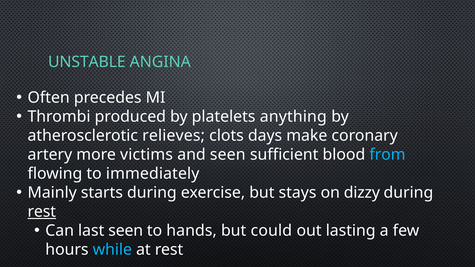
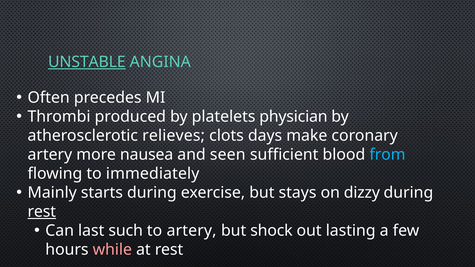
UNSTABLE underline: none -> present (87, 62)
anything: anything -> physician (293, 117)
victims: victims -> nausea (147, 155)
last seen: seen -> such (126, 231)
to hands: hands -> artery (192, 231)
could: could -> shock (271, 231)
while colour: light blue -> pink (112, 250)
